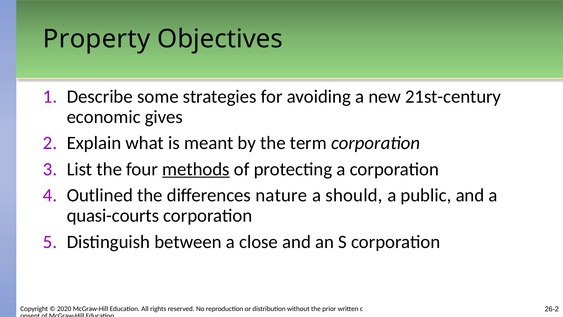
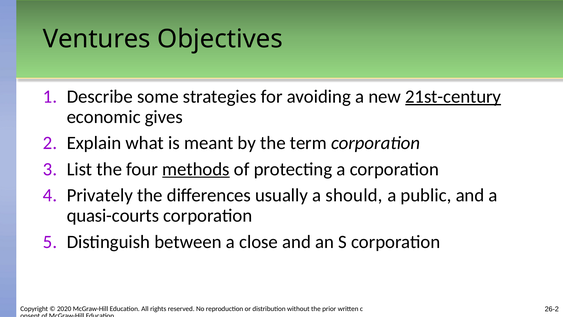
Property: Property -> Ventures (97, 39)
21st-century underline: none -> present (453, 96)
Outlined: Outlined -> Privately (100, 195)
nature: nature -> usually (282, 195)
